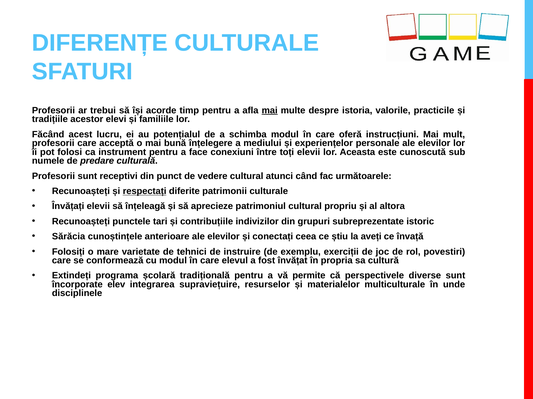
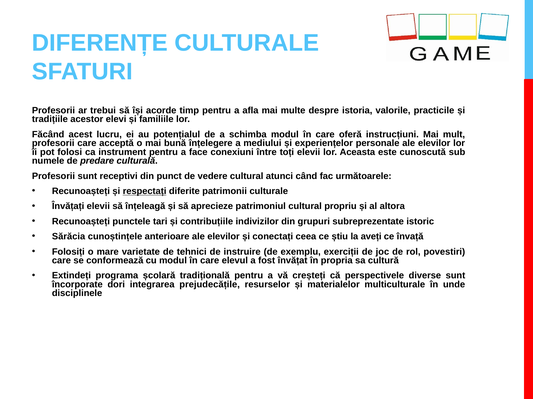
mai underline: present -> none (270, 111)
permite: permite -> creșteți (309, 276)
elev: elev -> dori (116, 285)
supraviețuire: supraviețuire -> prejudecățile (210, 285)
